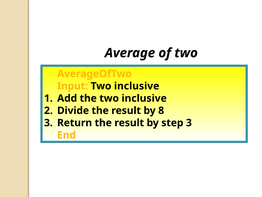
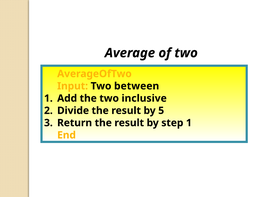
Input Two inclusive: inclusive -> between (137, 86)
8: 8 -> 5 (161, 110)
step 3: 3 -> 1 (189, 123)
